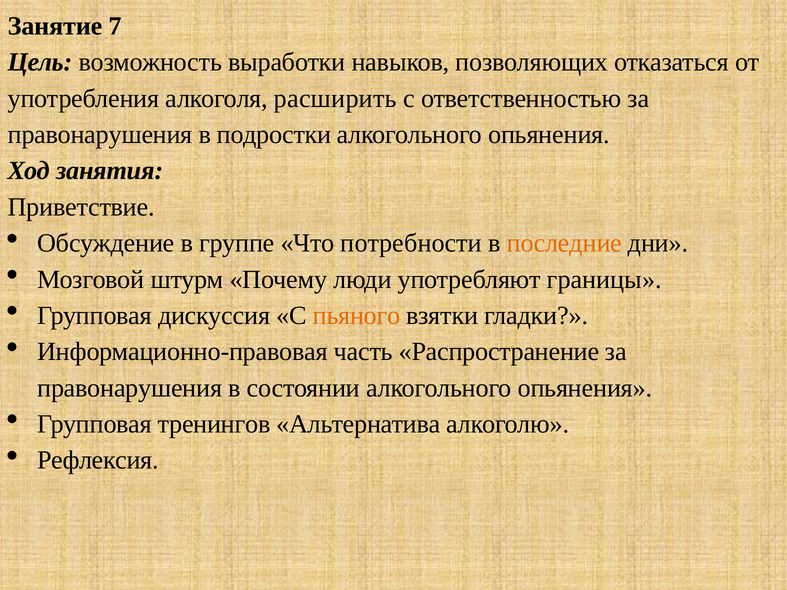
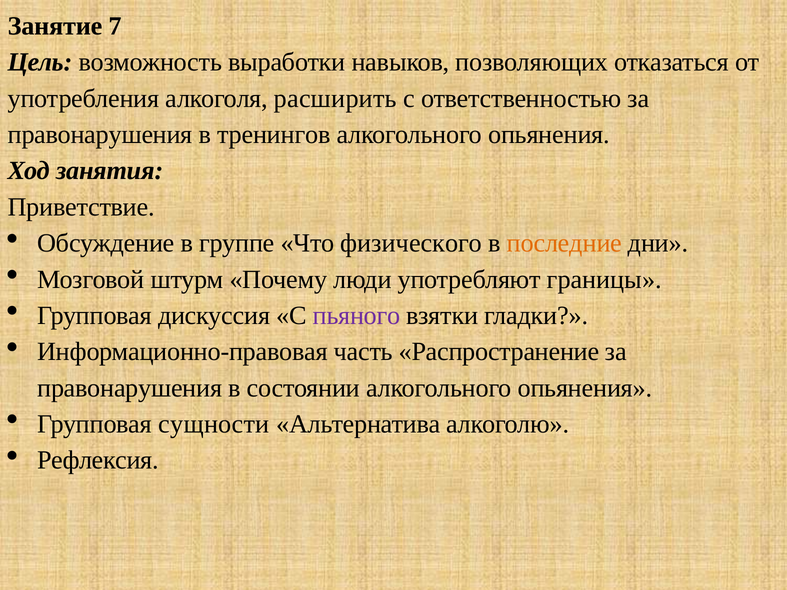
подростки: подростки -> тренингов (274, 135)
потребности: потребности -> физического (411, 243)
пьяного colour: orange -> purple (357, 316)
тренингов: тренингов -> сущности (214, 424)
